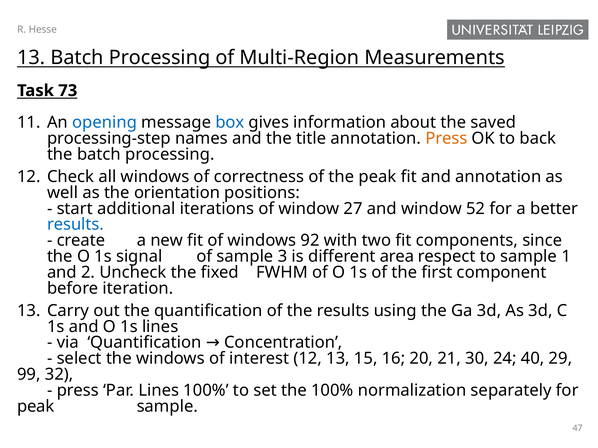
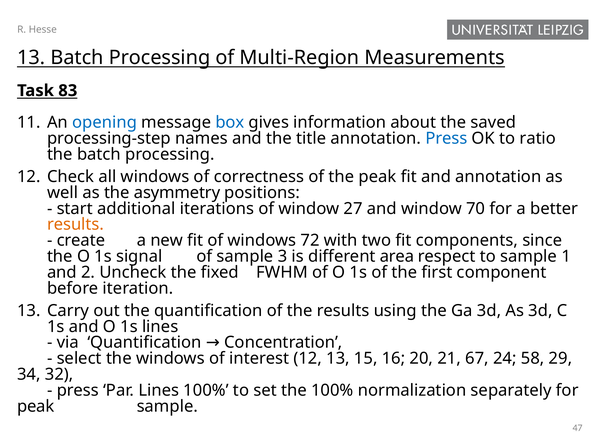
73: 73 -> 83 (68, 91)
Press colour: orange -> blue (446, 139)
back: back -> ratio (538, 139)
orientation: orientation -> asymmetry (177, 193)
52: 52 -> 70 (476, 209)
results colour: blue -> orange (75, 225)
92: 92 -> 72 (310, 241)
30: 30 -> 67 (477, 359)
40: 40 -> 58 (533, 359)
99: 99 -> 34 (29, 375)
